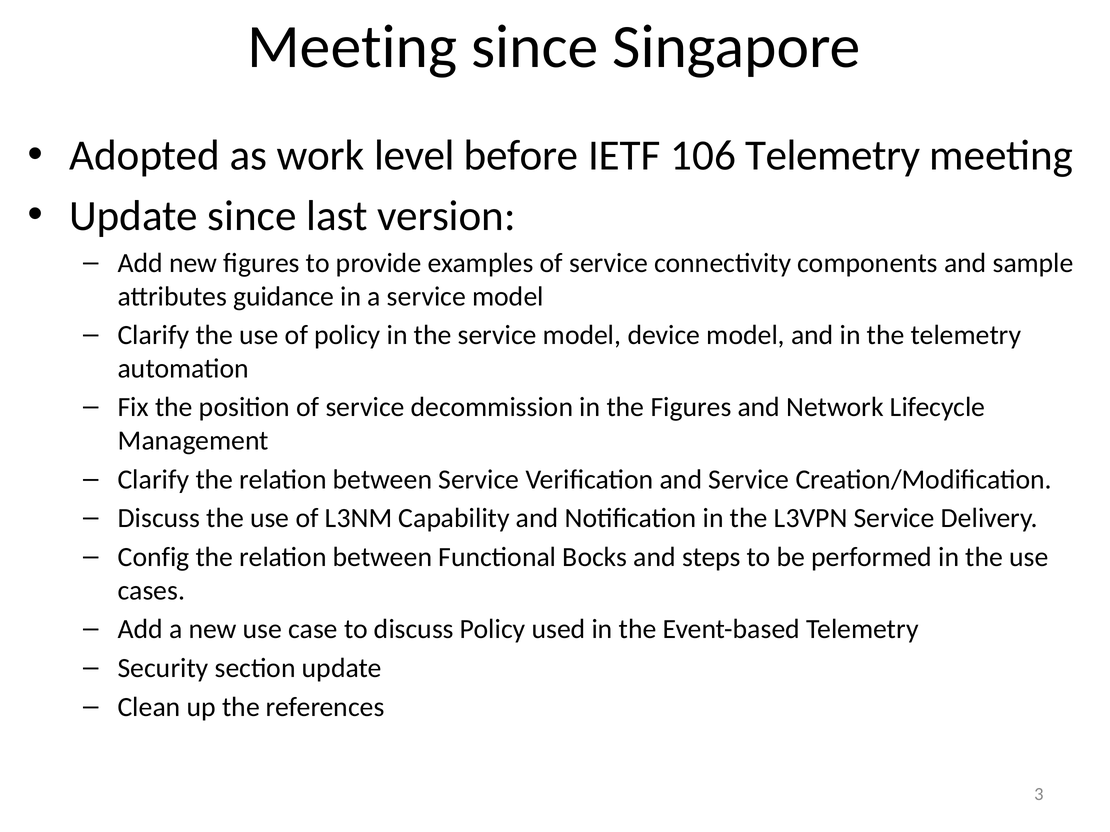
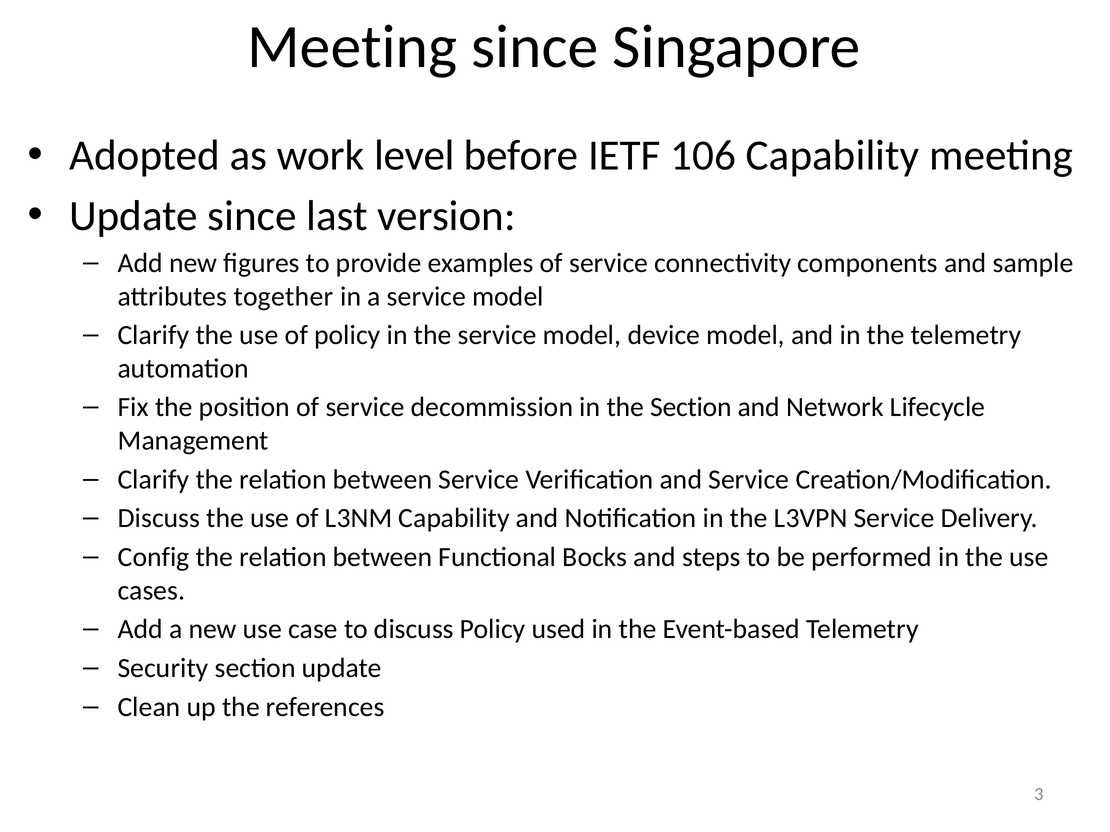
106 Telemetry: Telemetry -> Capability (833, 156)
guidance: guidance -> together (284, 297)
the Figures: Figures -> Section (691, 408)
